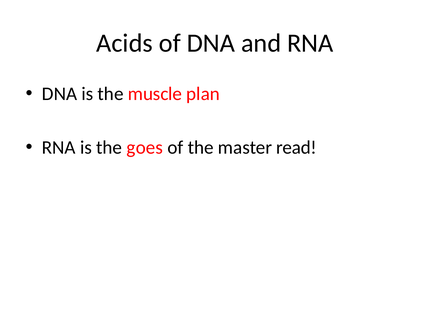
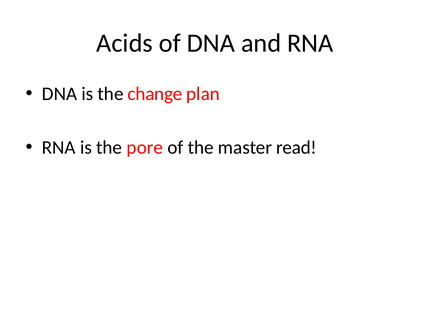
muscle: muscle -> change (155, 94)
goes: goes -> pore (145, 147)
